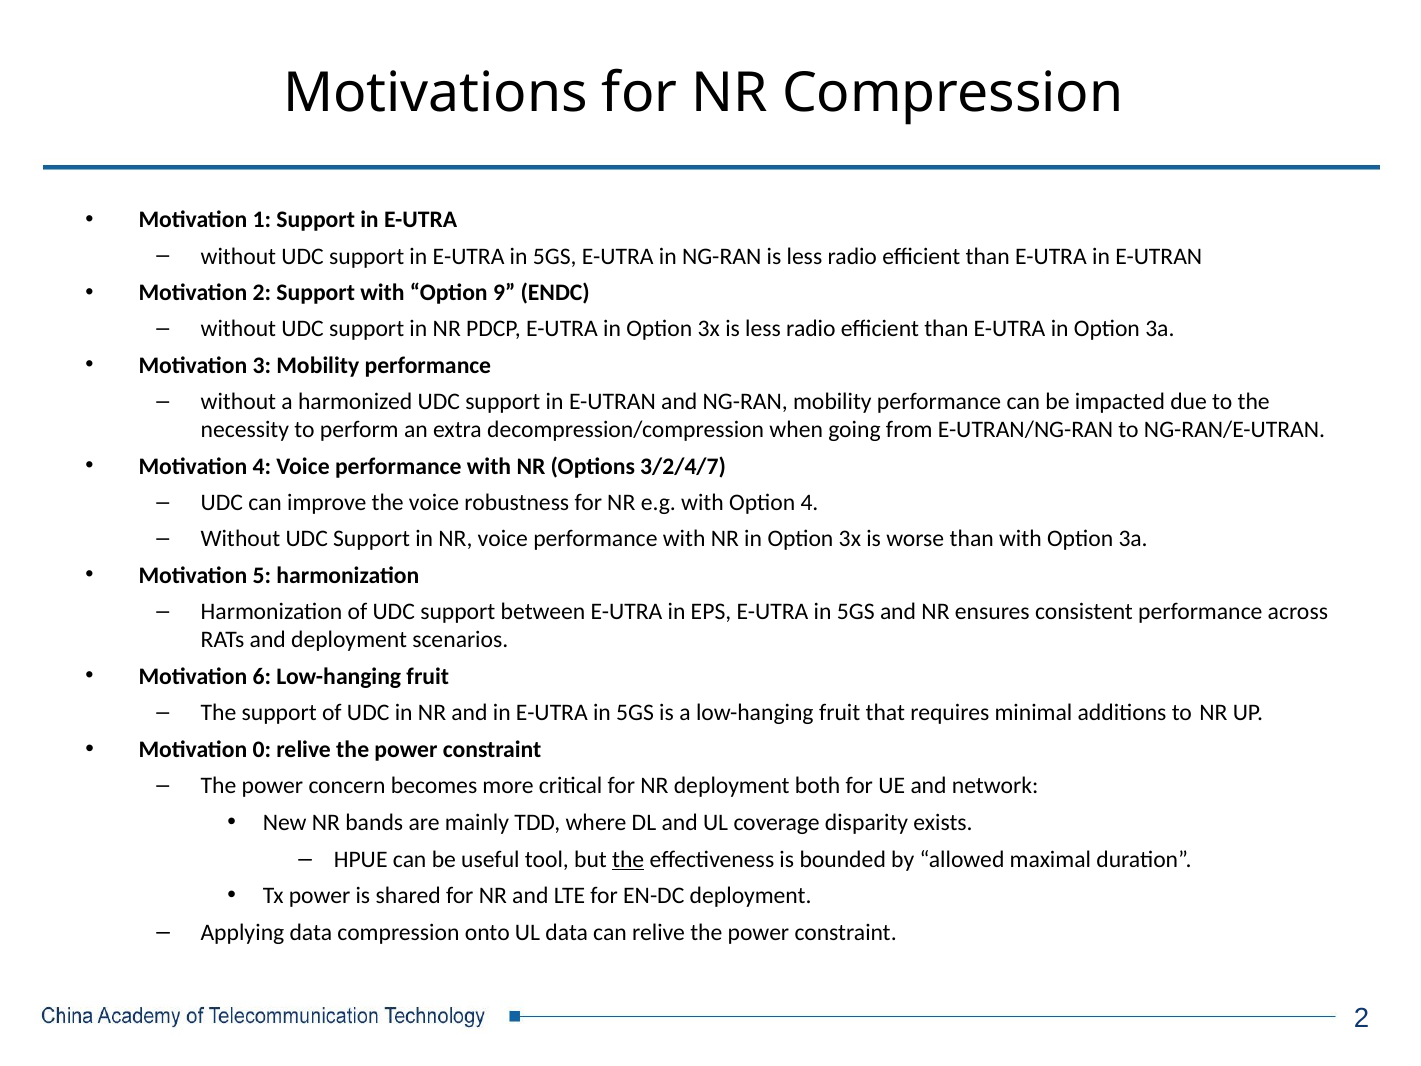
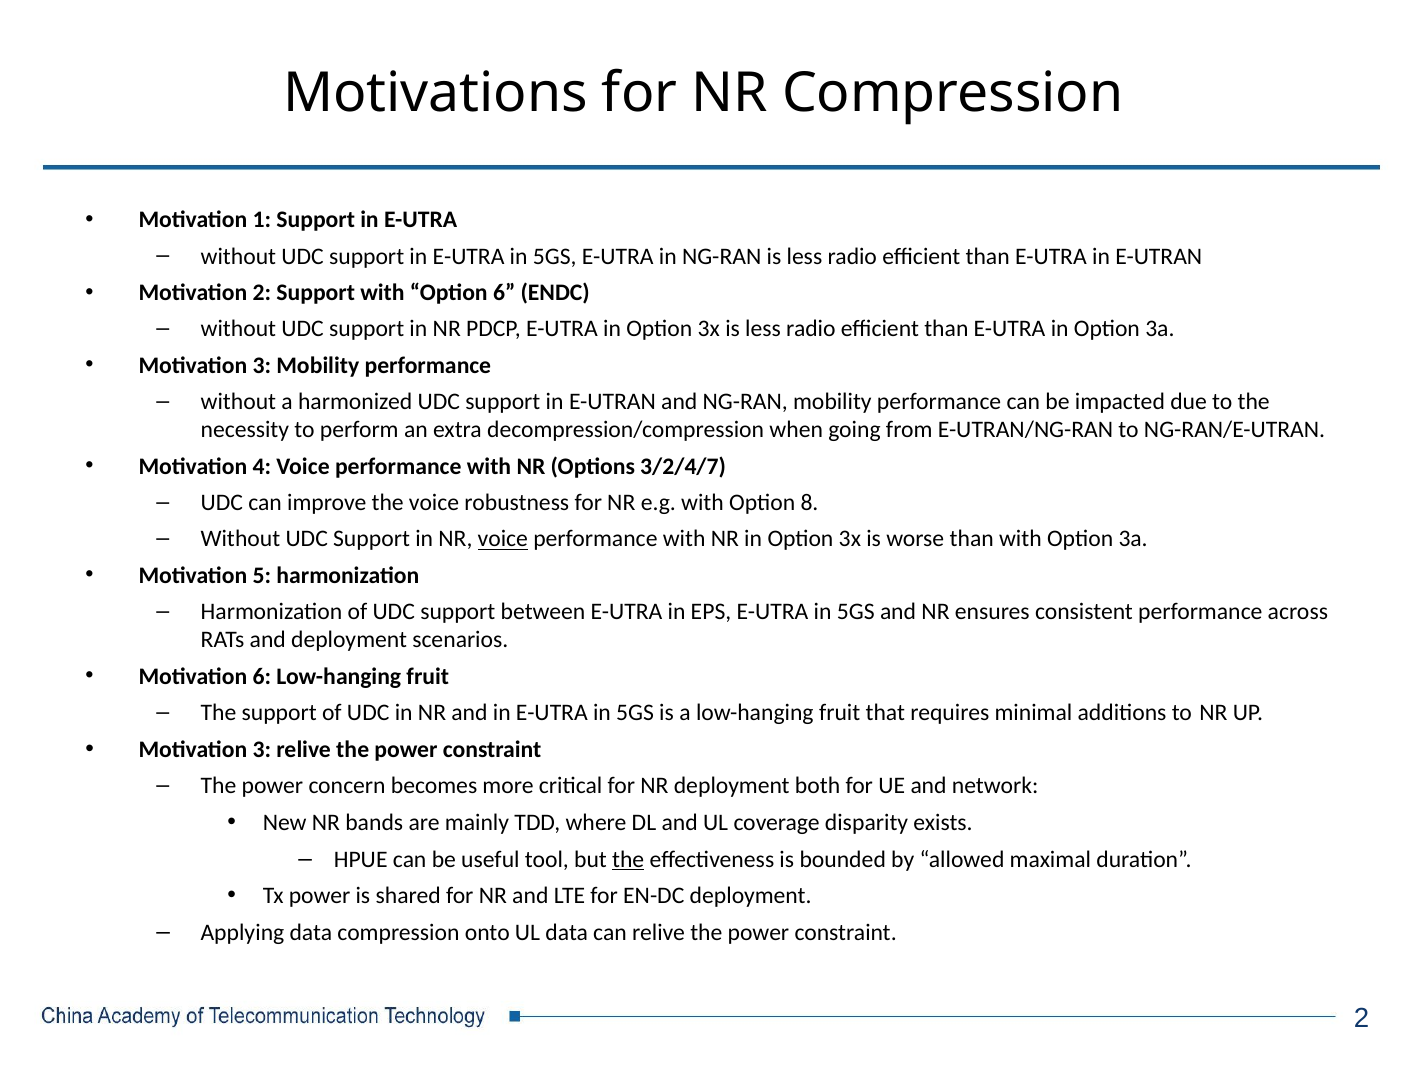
Option 9: 9 -> 6 (504, 293)
Option 4: 4 -> 8 (810, 503)
voice underline: none -> present (503, 539)
0: 0 -> 3 (262, 749)
